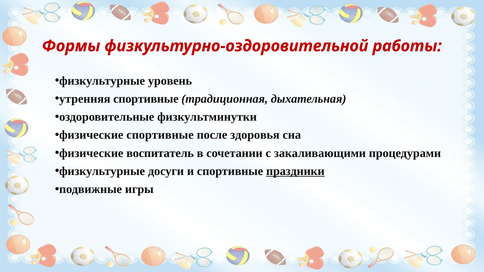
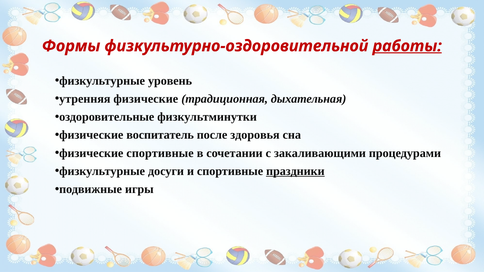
работы underline: none -> present (407, 46)
утренняя спортивные: спортивные -> физические (146, 99)
физические спортивные: спортивные -> воспитатель (160, 135)
физические воспитатель: воспитатель -> спортивные (160, 153)
